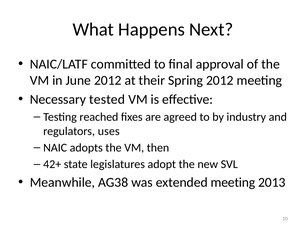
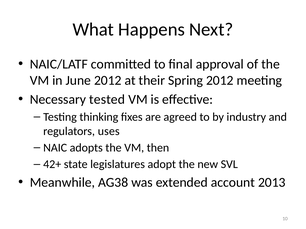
reached: reached -> thinking (99, 117)
extended meeting: meeting -> account (233, 183)
